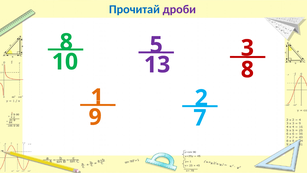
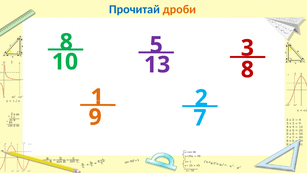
дроби colour: purple -> orange (179, 9)
